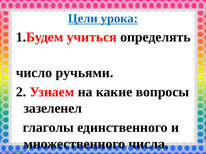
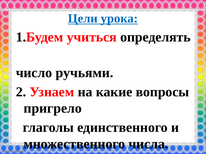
зазеленел: зазеленел -> пригрело (53, 109)
